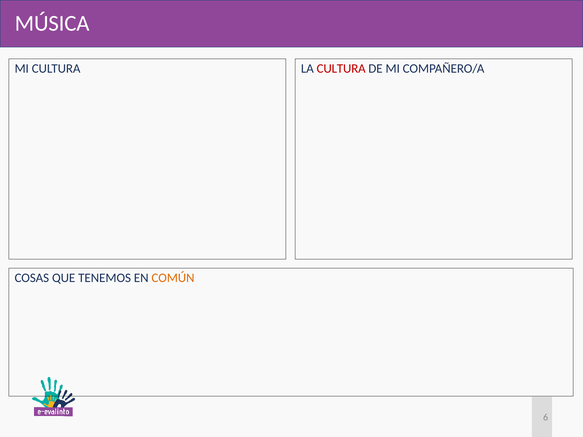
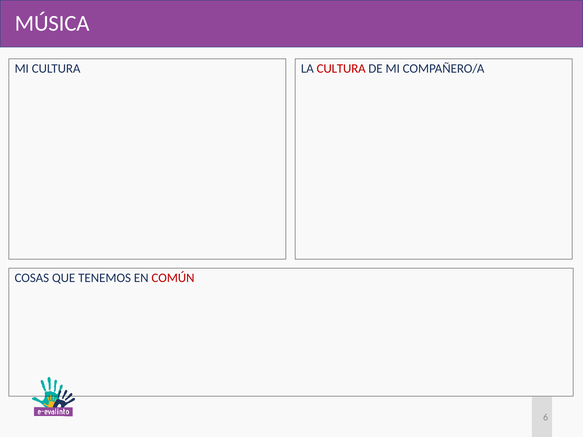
COMÚN colour: orange -> red (173, 278)
